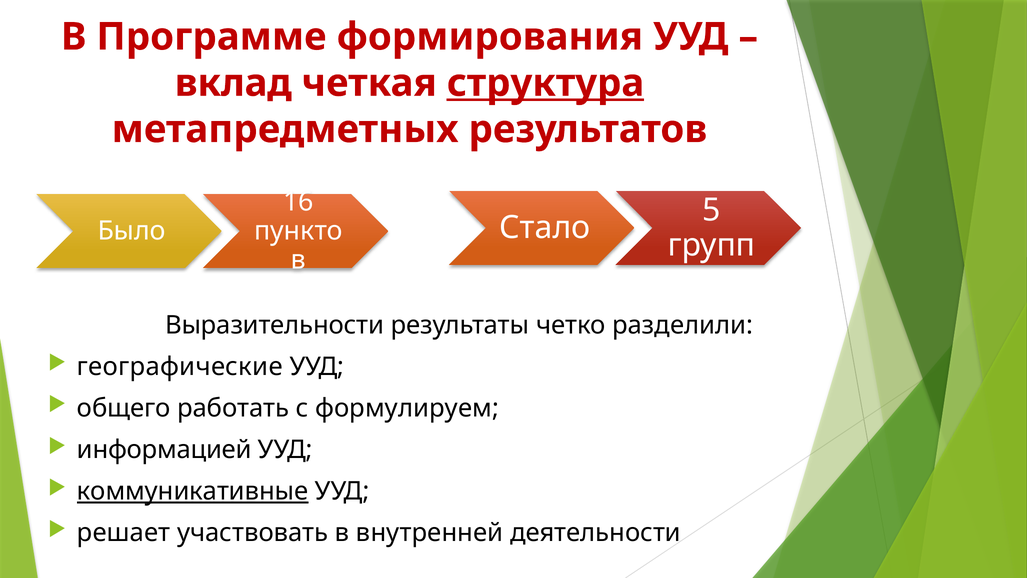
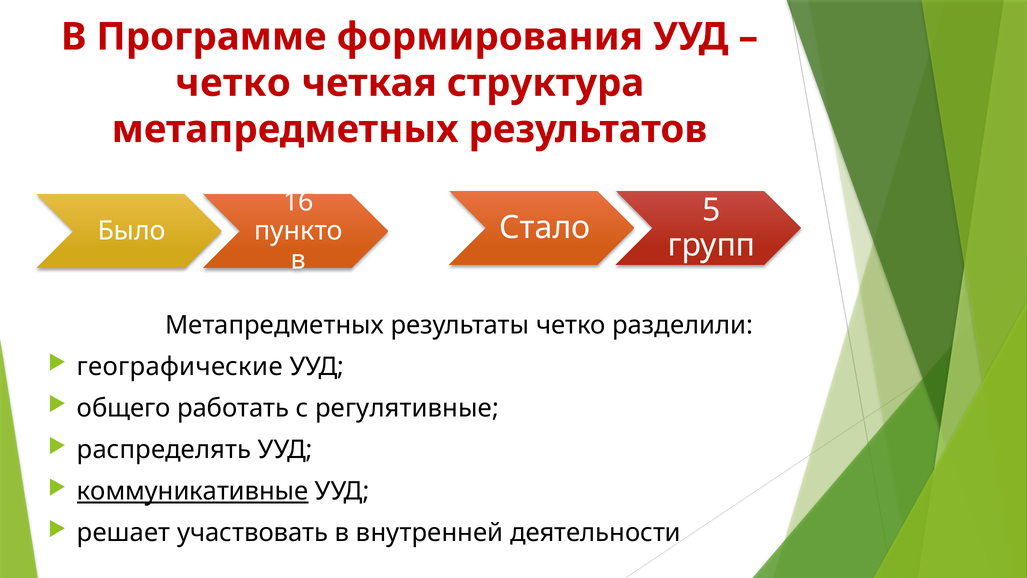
вклад: вклад -> четко (233, 83)
структура underline: present -> none (546, 83)
Выразительности: Выразительности -> Метапредметных (275, 325)
формулируем: формулируем -> регулятивные (407, 408)
информацией: информацией -> распределять (164, 450)
